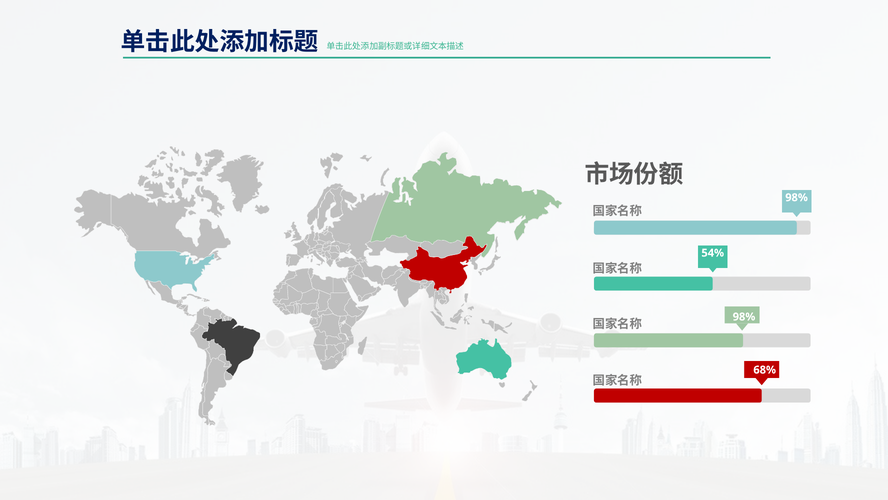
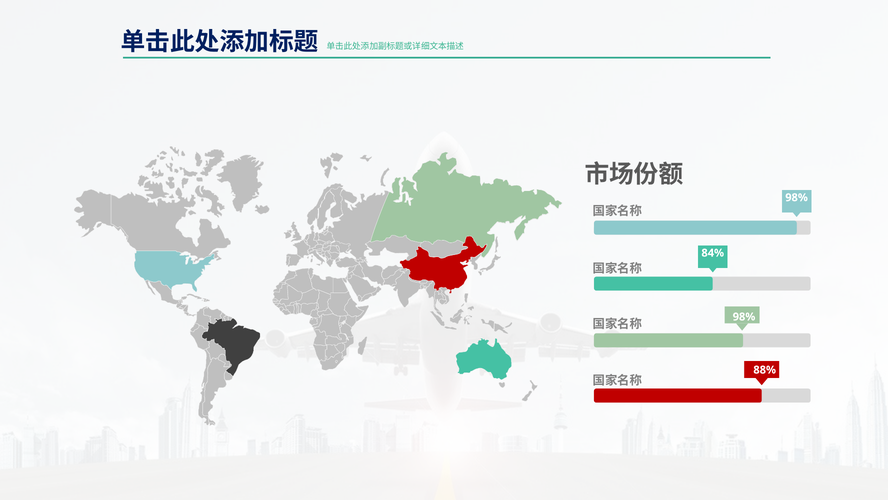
54%: 54% -> 84% (713, 253)
68%: 68% -> 88% (765, 370)
